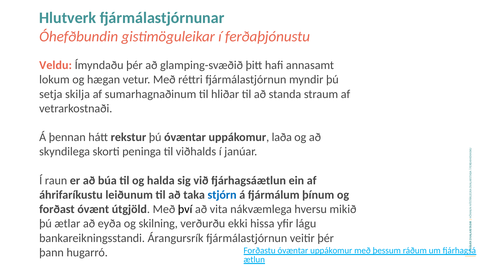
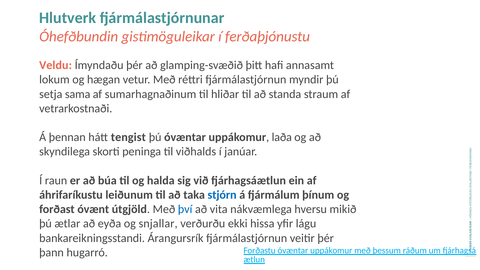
skilja: skilja -> sama (78, 94)
rekstur: rekstur -> tengist (128, 137)
því colour: black -> blue (185, 209)
skilning: skilning -> snjallar (158, 224)
